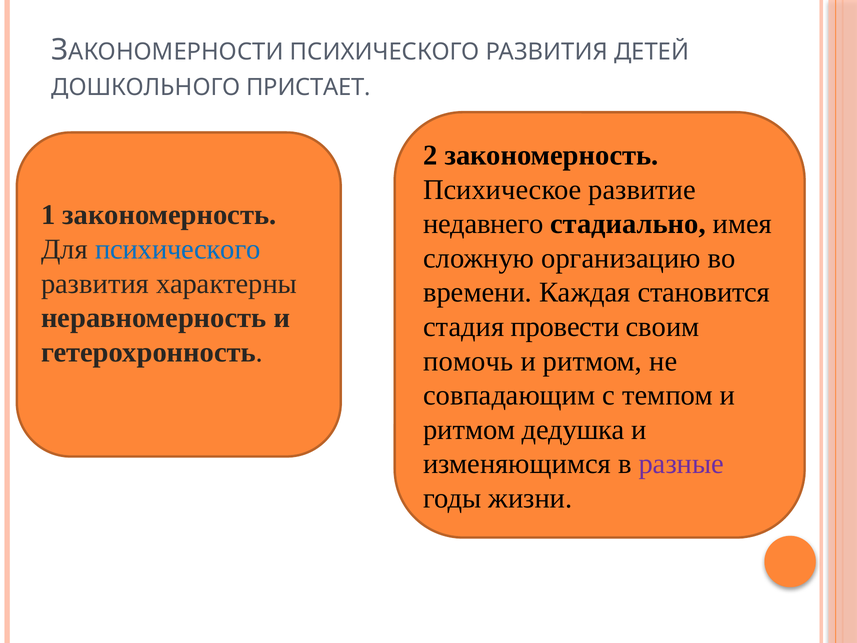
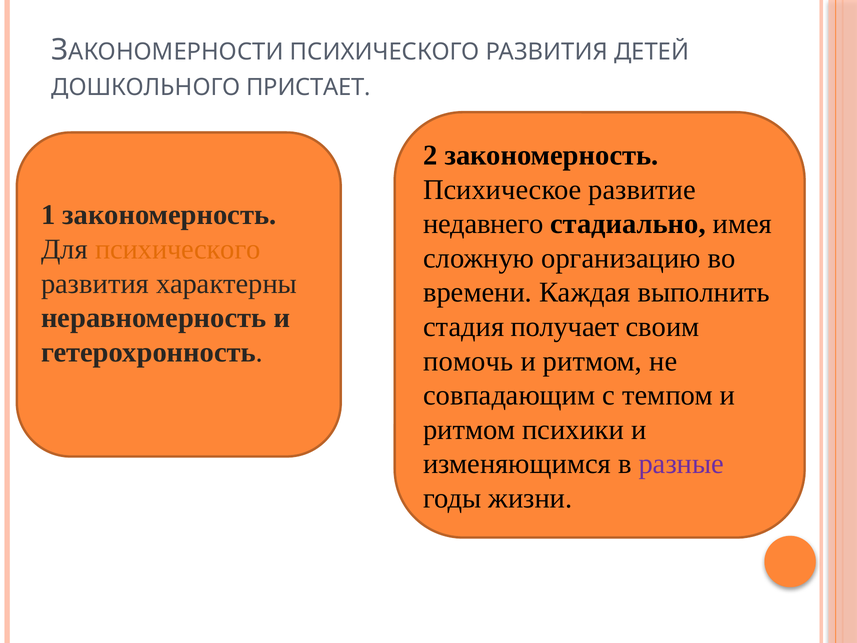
психического colour: blue -> orange (178, 249)
становится: становится -> выполнить (704, 292)
провести: провести -> получает (565, 327)
дедушка: дедушка -> психики (573, 430)
